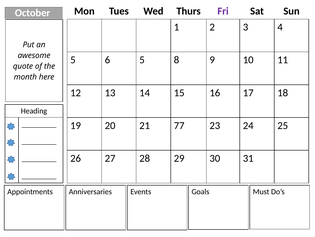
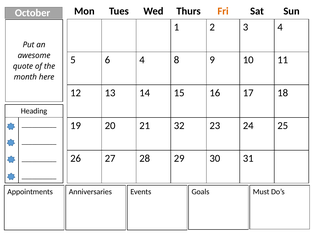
Fri colour: purple -> orange (223, 11)
6 5: 5 -> 4 (142, 60)
77: 77 -> 32 (179, 125)
